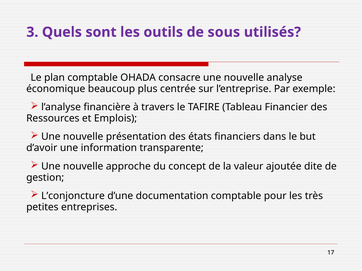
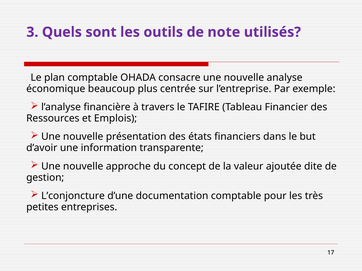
sous: sous -> note (224, 32)
